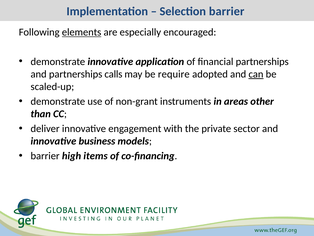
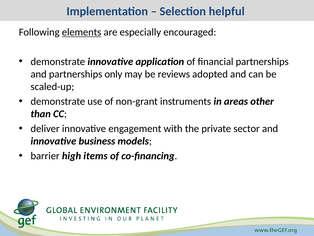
Selection barrier: barrier -> helpful (227, 11)
calls: calls -> only (113, 74)
require: require -> reviews (174, 74)
can underline: present -> none (256, 74)
